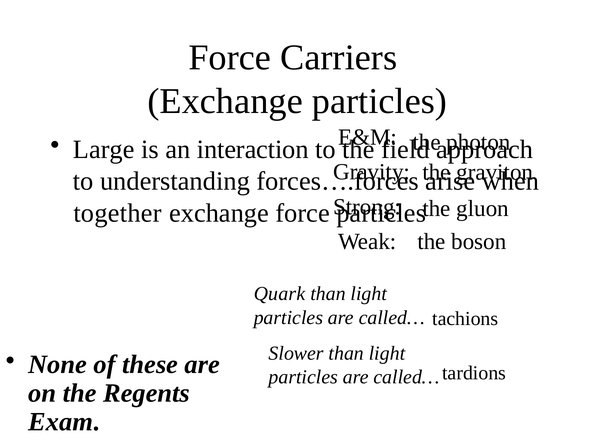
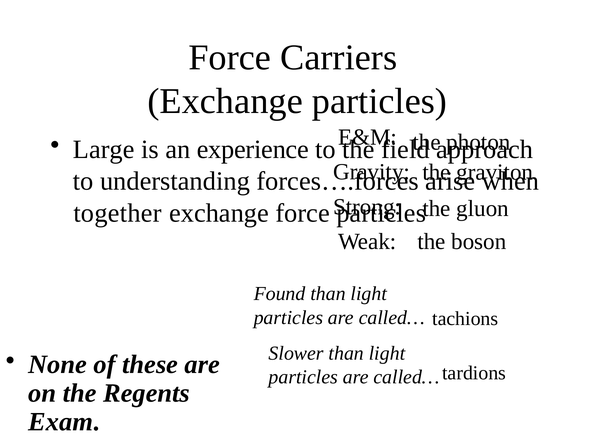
interaction: interaction -> experience (253, 150)
Quark: Quark -> Found (280, 294)
